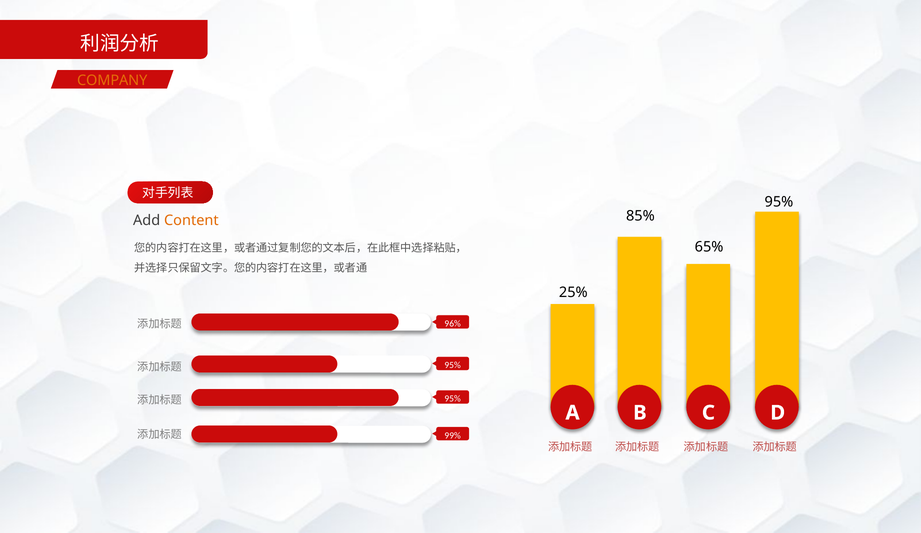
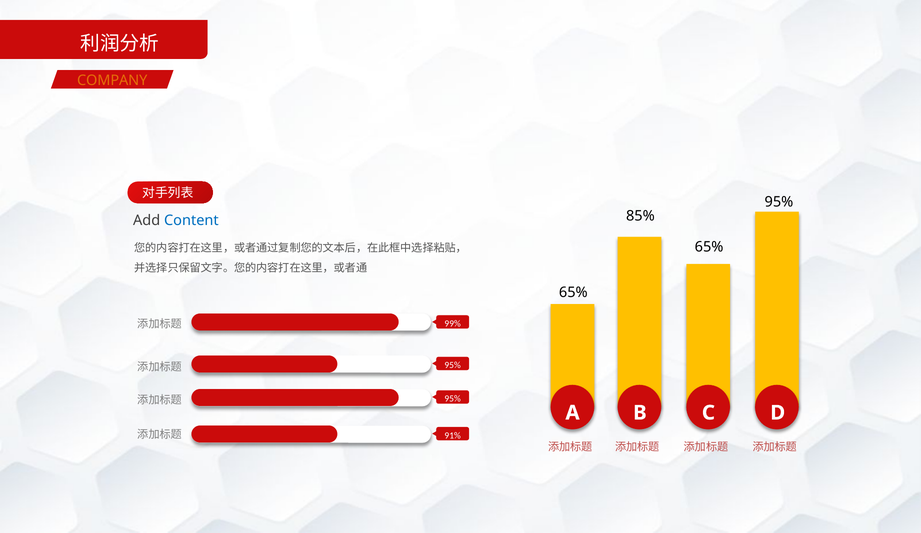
Content colour: orange -> blue (191, 220)
25%: 25% -> 65% (573, 293)
96%: 96% -> 99% (453, 324)
99%: 99% -> 91% (453, 436)
